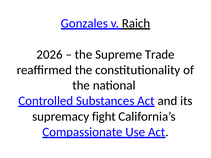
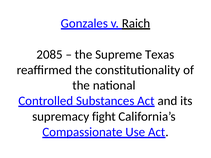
2026: 2026 -> 2085 (50, 55)
Trade: Trade -> Texas (160, 55)
